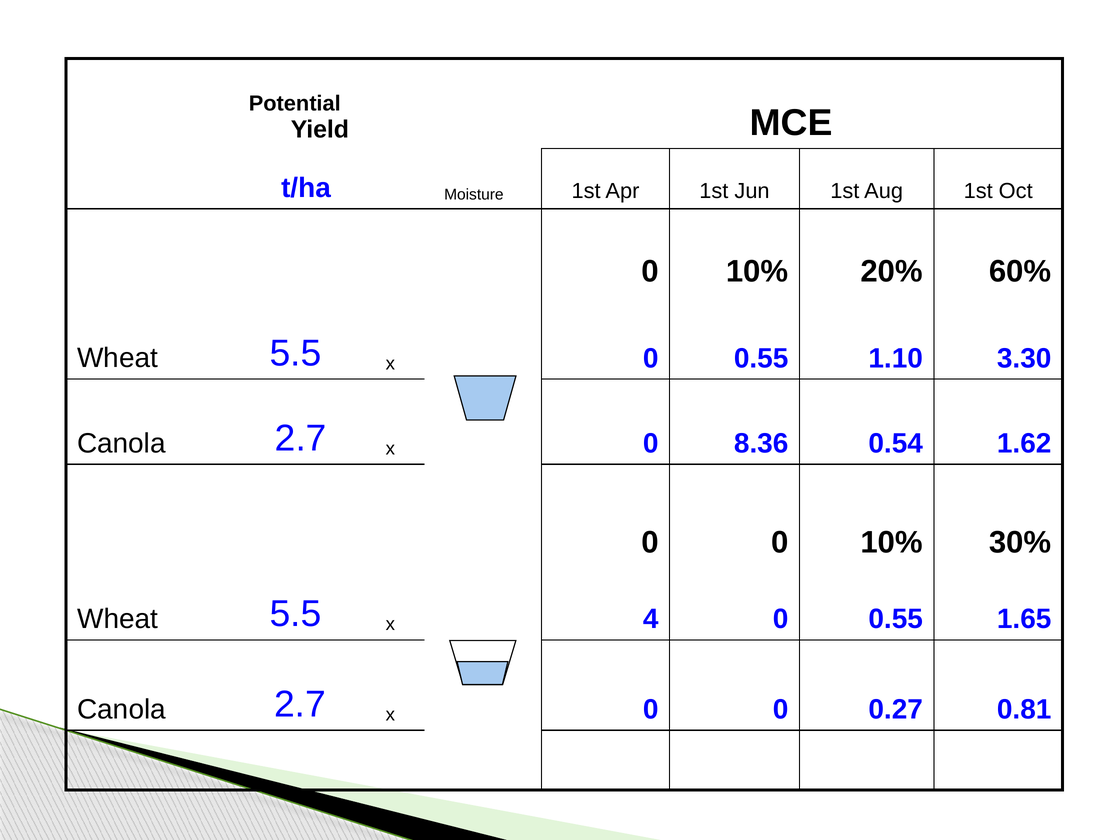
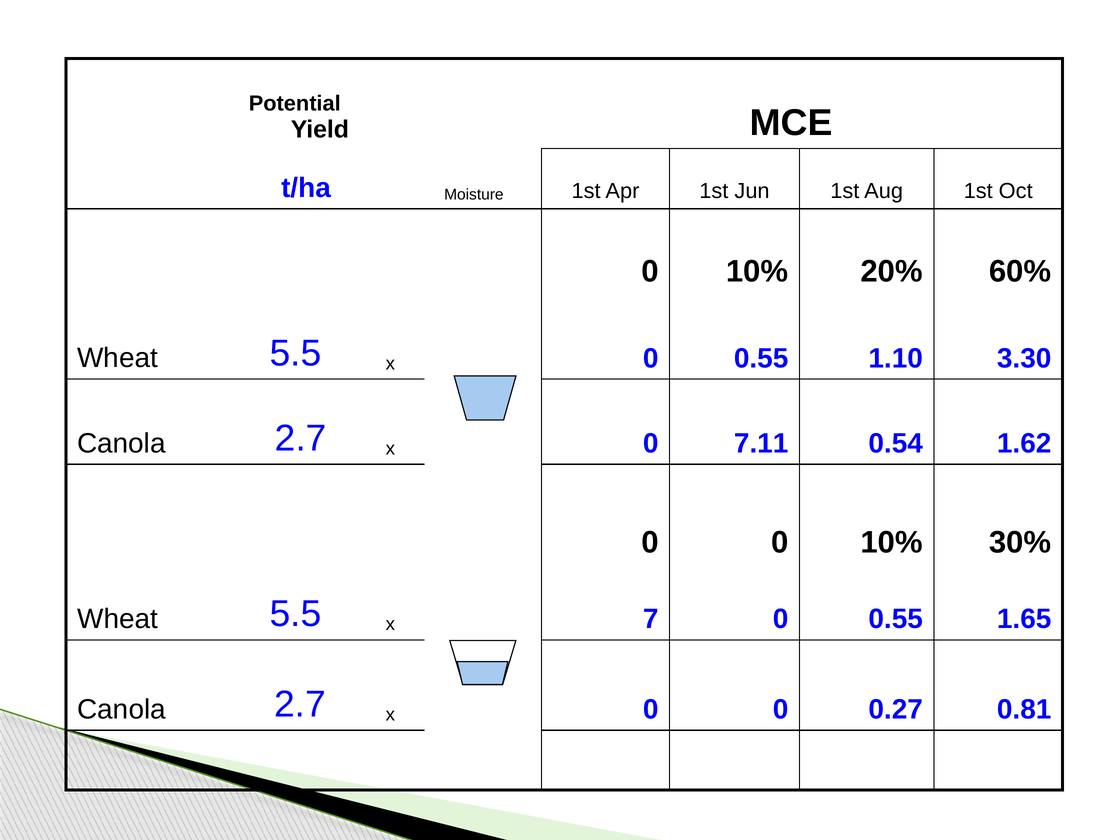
8.36: 8.36 -> 7.11 (761, 444)
4: 4 -> 7 (651, 619)
